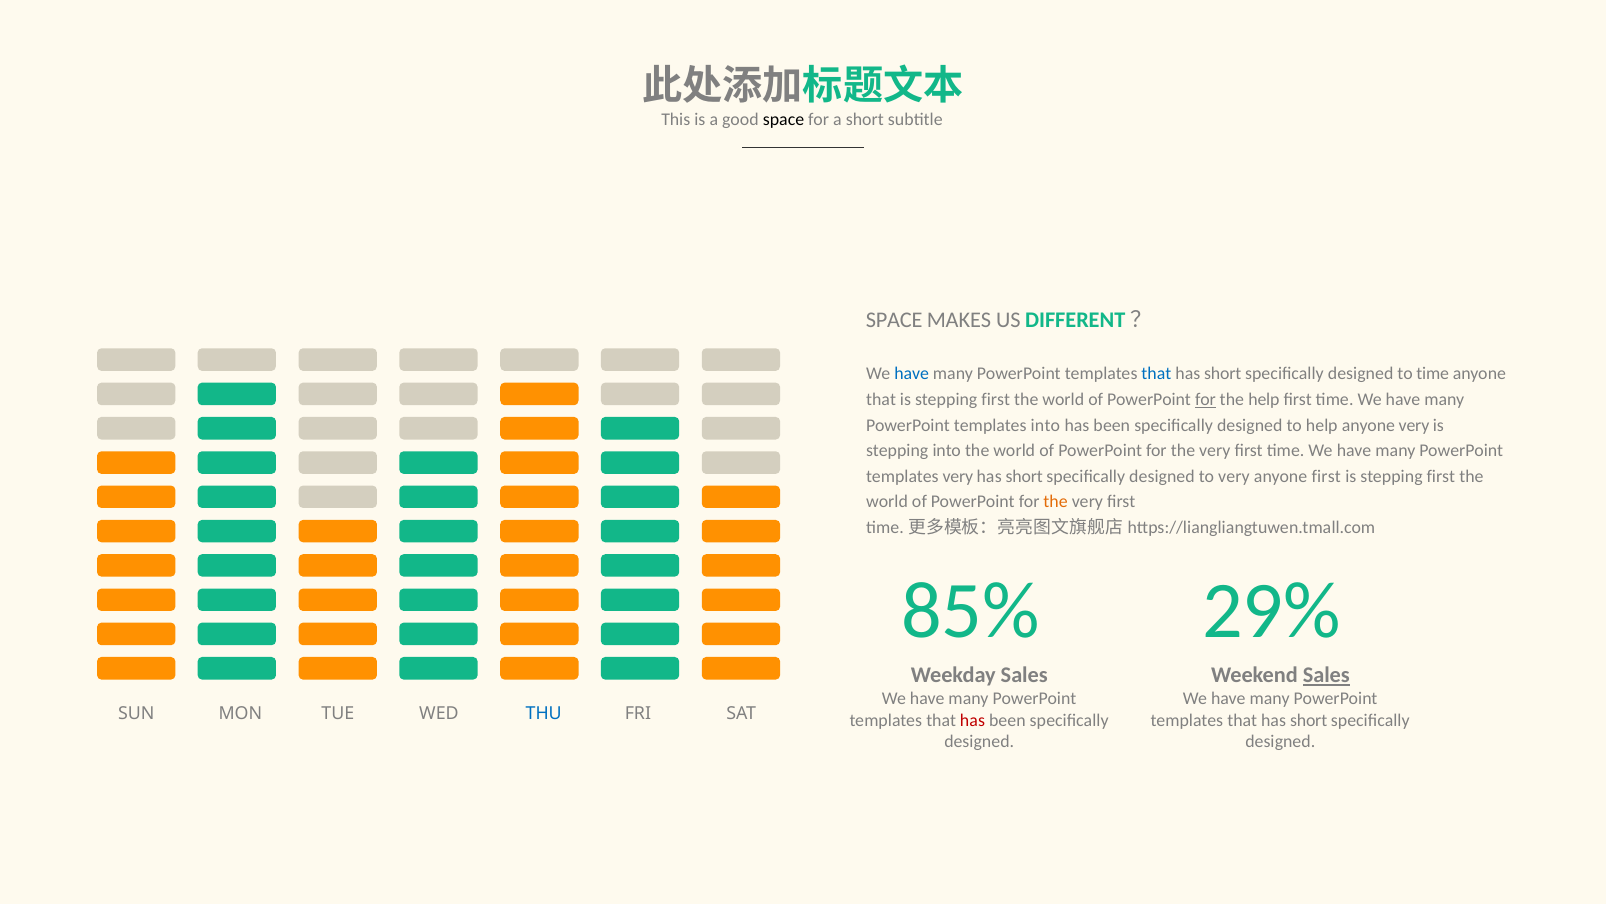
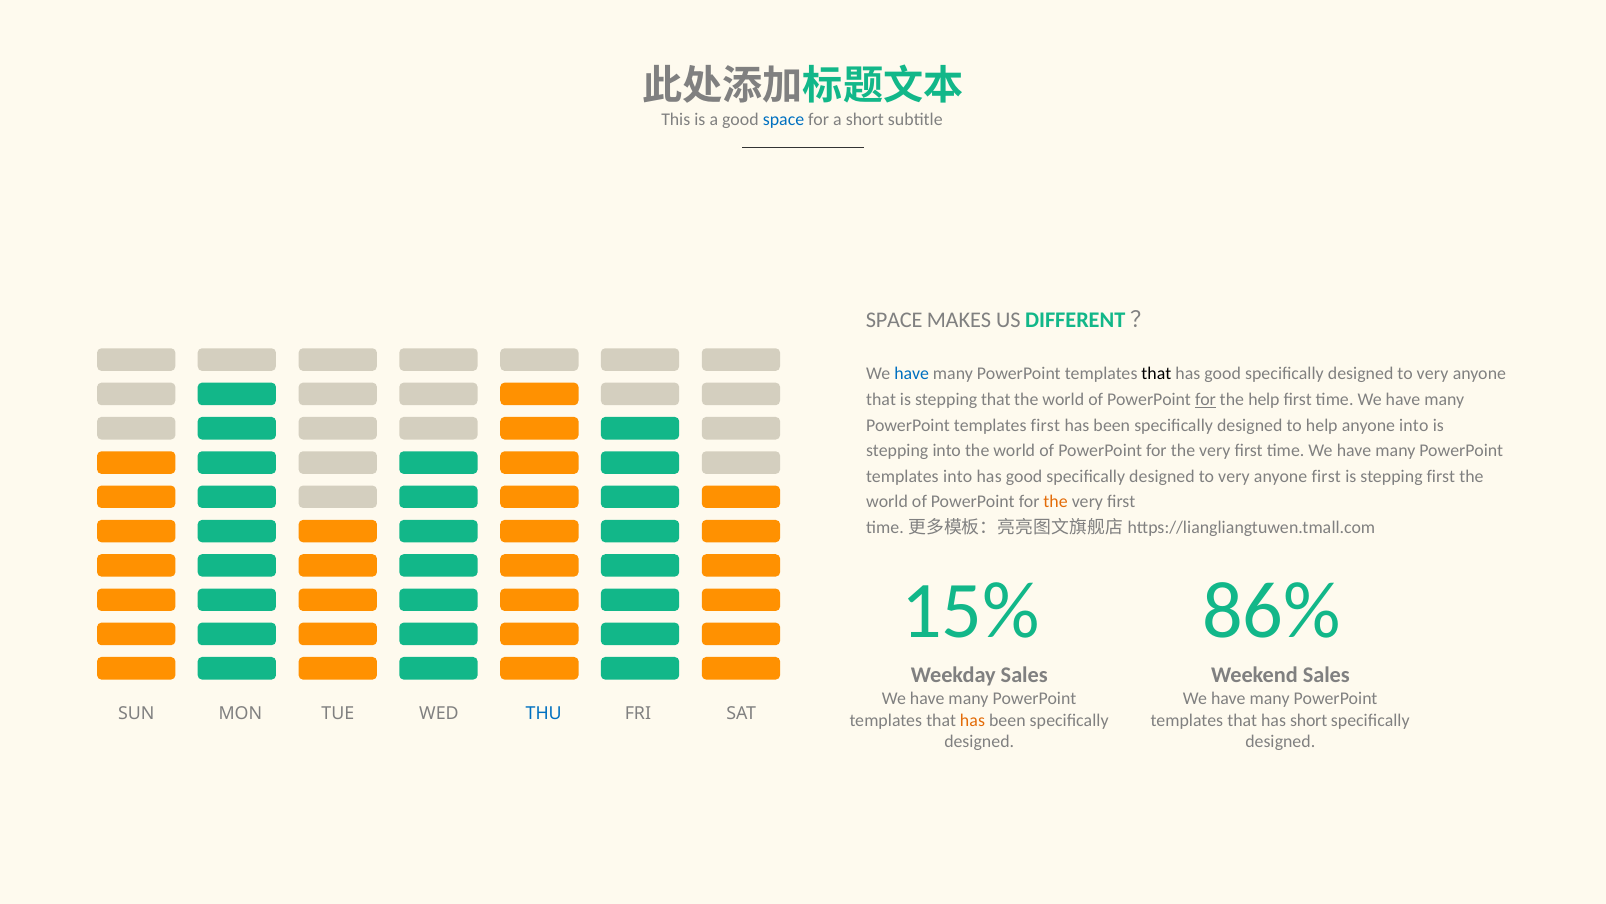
space colour: black -> blue (784, 120)
that colour: blue -> black (1156, 374)
short: short -> good (1223, 374)
time: time -> very (1433, 374)
that is stepping first: first -> that (996, 399)
templates into: into -> first (1045, 425)
anyone very: very -> into (1414, 425)
templates very: very -> into (958, 476)
short: short -> good (1024, 476)
85%: 85% -> 15% (971, 610)
29%: 29% -> 86% (1272, 610)
Sales underline: present -> none (1326, 675)
has colour: red -> orange (972, 720)
